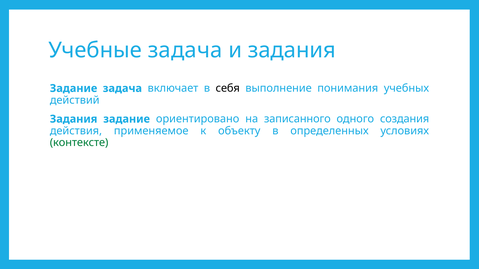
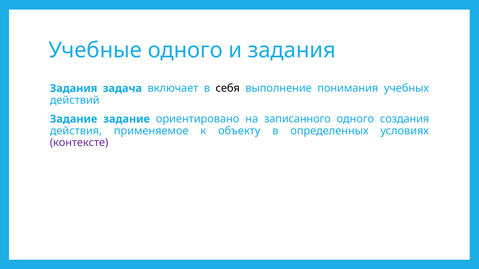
Учебные задача: задача -> одного (185, 50)
Задание: Задание -> Задания (74, 88)
Задания: Задания -> Задание (74, 119)
контексте colour: green -> purple (79, 143)
